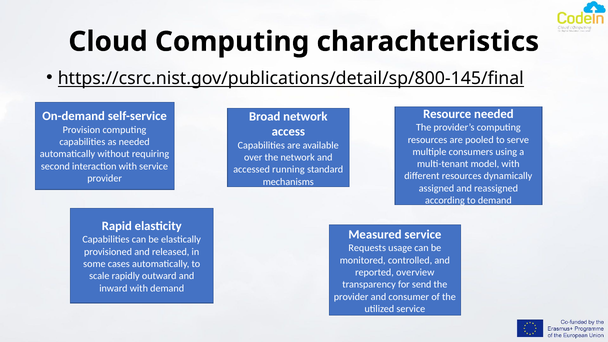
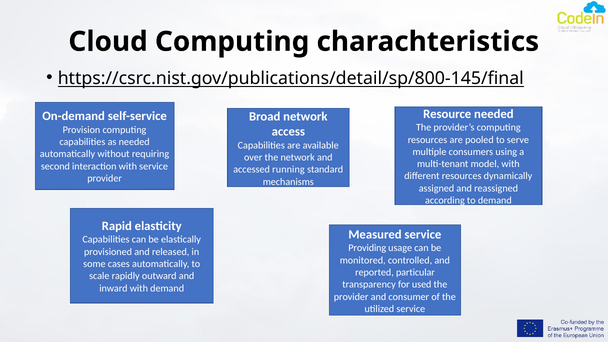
Requests: Requests -> Providing (367, 248)
overview: overview -> particular (415, 272)
send: send -> used (422, 285)
